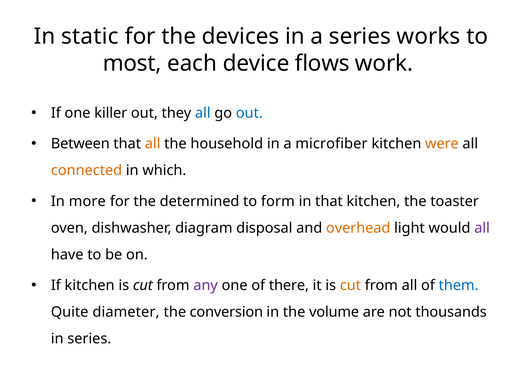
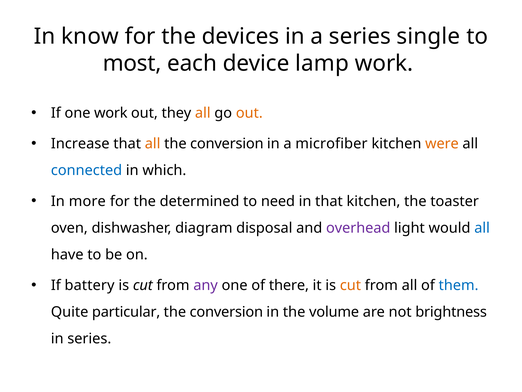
static: static -> know (90, 36)
works: works -> single (428, 36)
flows: flows -> lamp (322, 63)
one killer: killer -> work (111, 113)
all colour: blue -> orange (203, 113)
out colour: blue -> orange (249, 113)
Between: Between -> Increase (80, 144)
household: household -> conversion (227, 144)
connected colour: orange -> blue (87, 170)
form: form -> need (278, 201)
overhead colour: orange -> purple (358, 228)
all colour: purple -> blue (482, 228)
If kitchen: kitchen -> battery (90, 285)
diameter: diameter -> particular (126, 312)
thousands: thousands -> brightness (451, 312)
